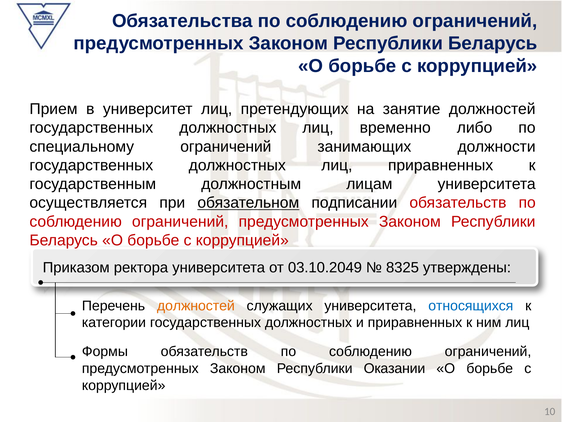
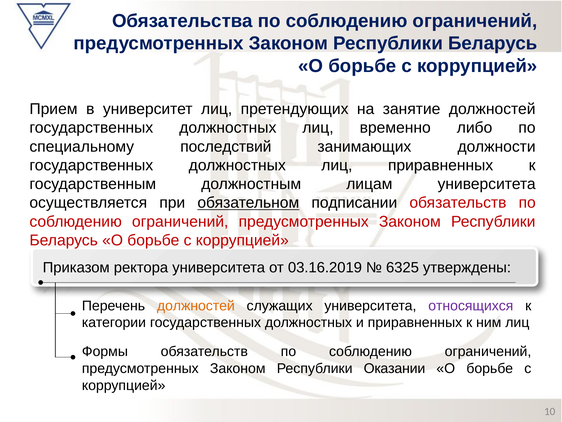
специальному ограничений: ограничений -> последствий (226, 146)
03.10.2049: 03.10.2049 -> 03.16.2019 (325, 267)
8325: 8325 -> 6325 (402, 267)
относящихся colour: blue -> purple (471, 305)
